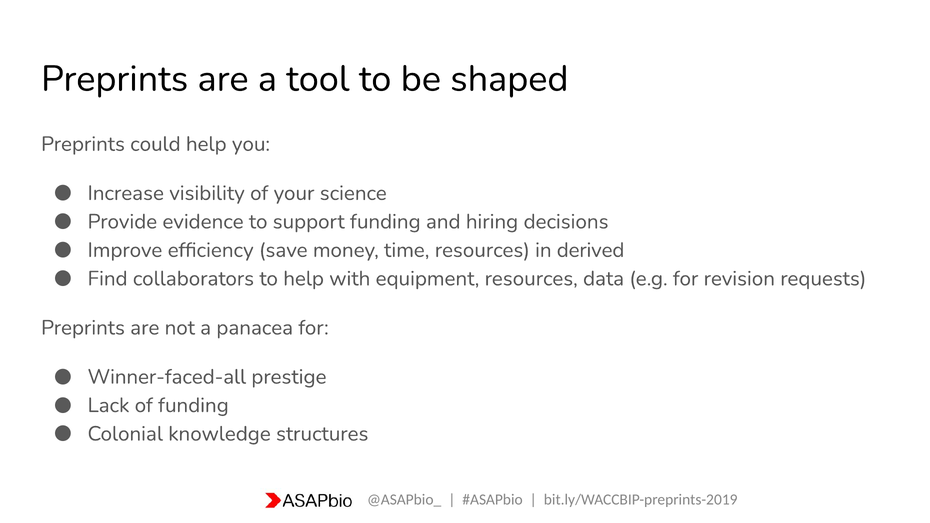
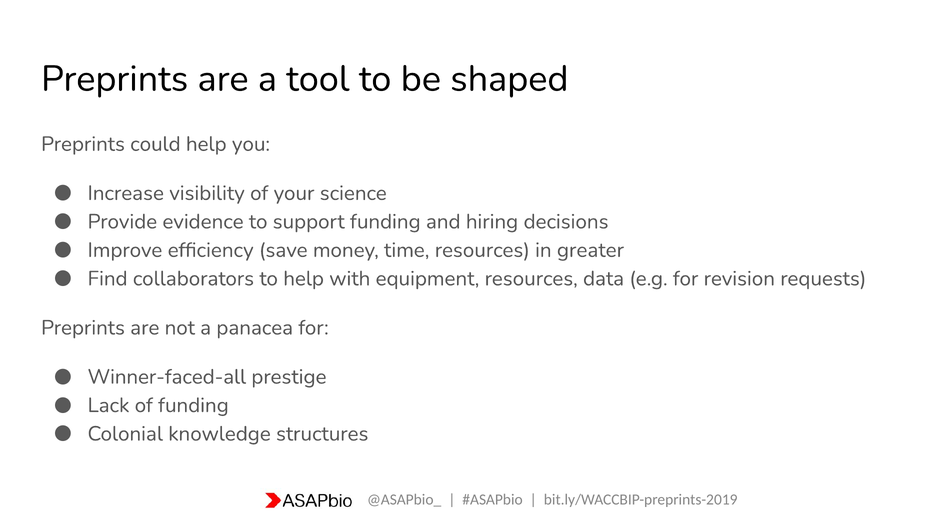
derived: derived -> greater (590, 250)
